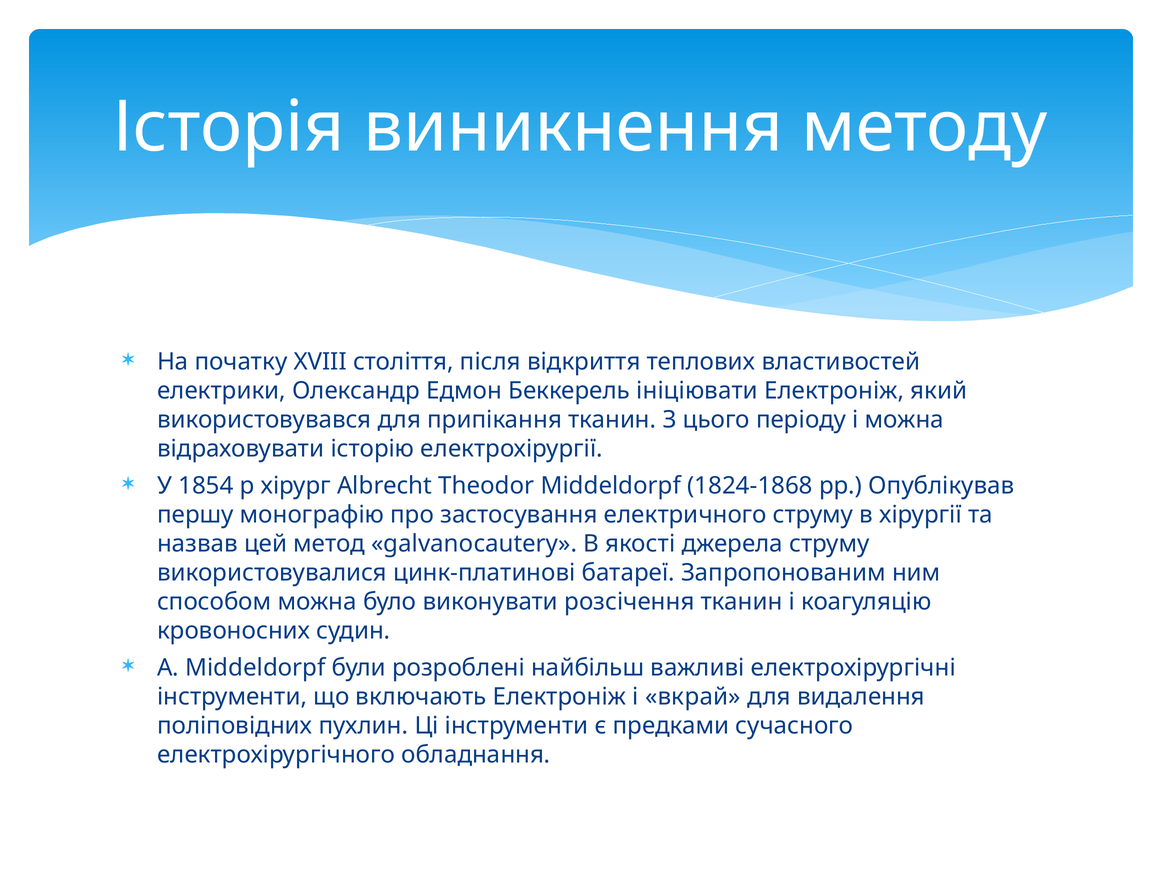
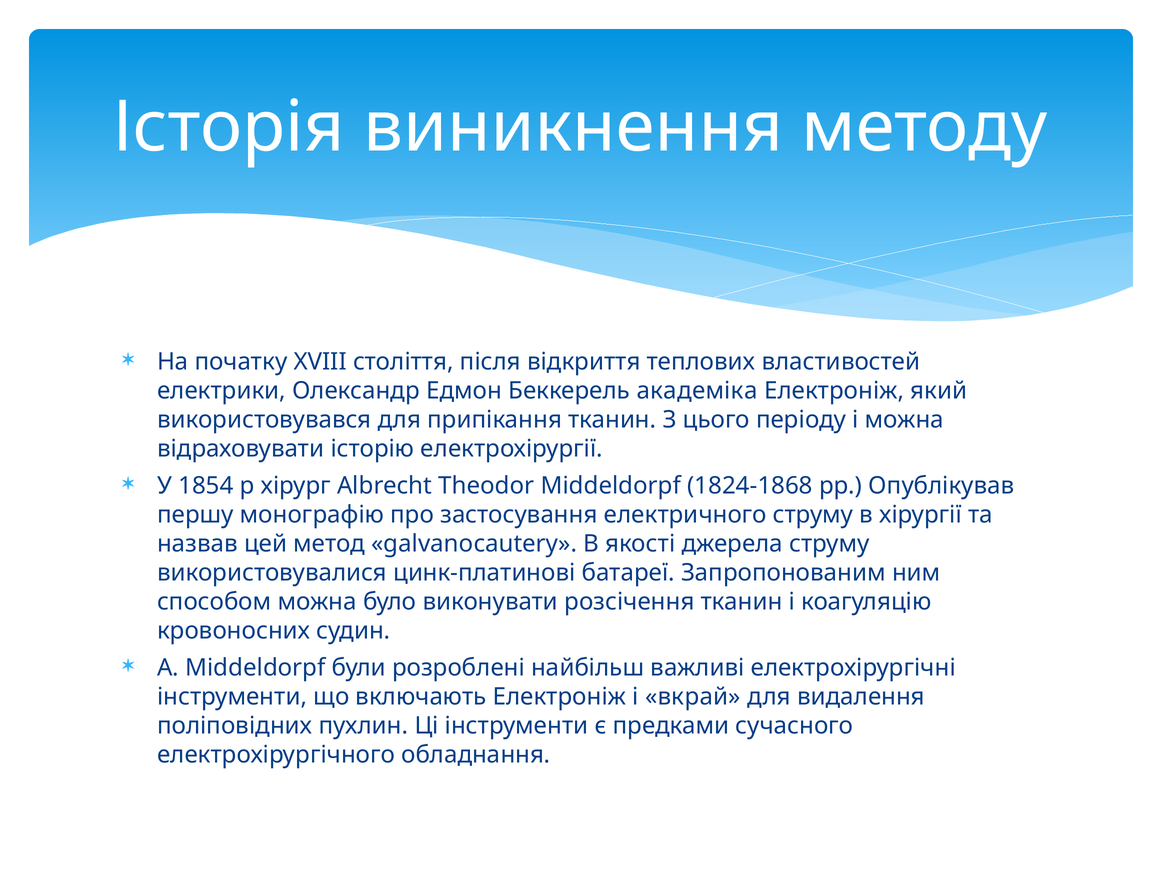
ініціювати: ініціювати -> академіка (697, 391)
